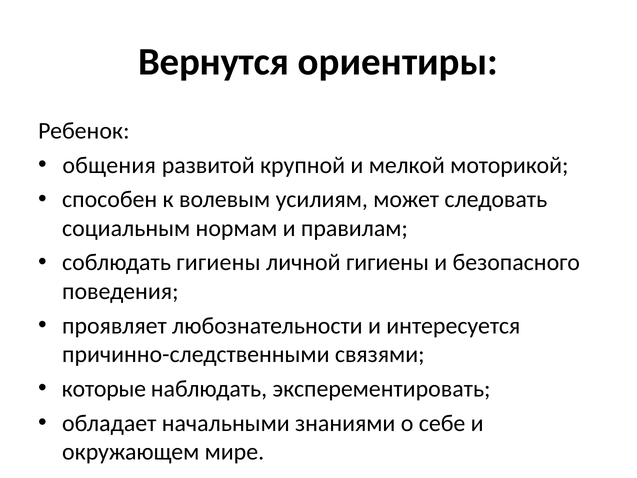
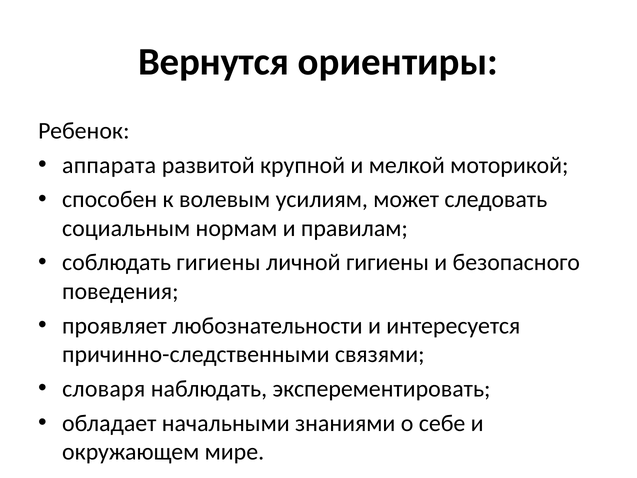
общения: общения -> аппарата (109, 165)
которые: которые -> словаря (104, 389)
